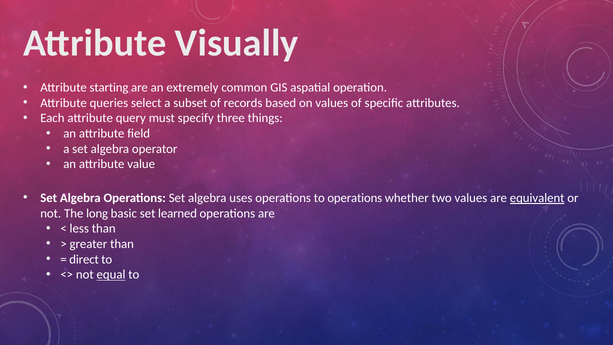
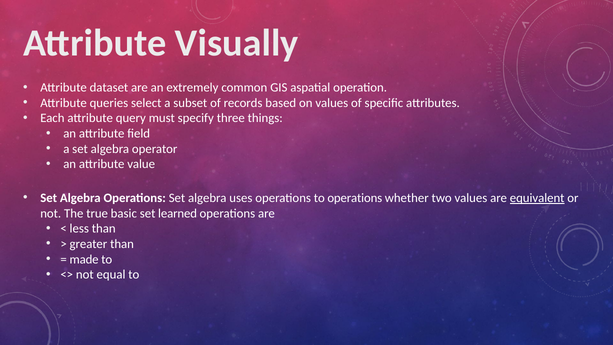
starting: starting -> dataset (109, 87)
long: long -> true (97, 213)
direct: direct -> made (84, 259)
equal underline: present -> none (111, 275)
